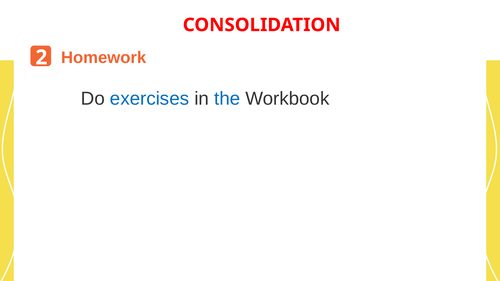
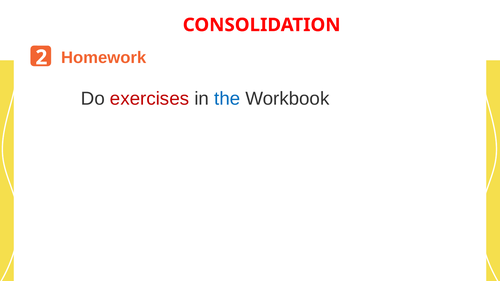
exercises colour: blue -> red (150, 99)
